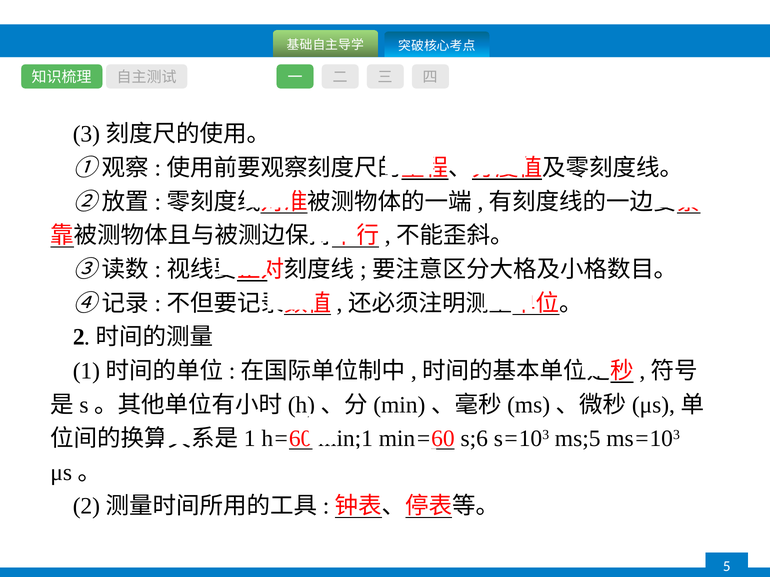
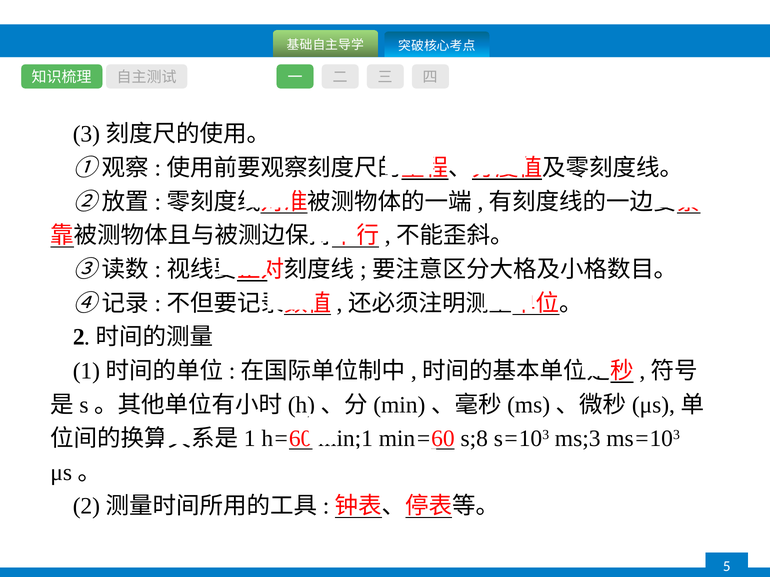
s;6: s;6 -> s;8 (474, 439)
ms;5: ms;5 -> ms;3 (578, 439)
